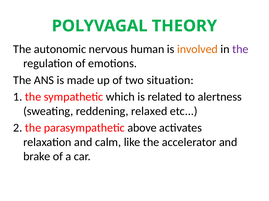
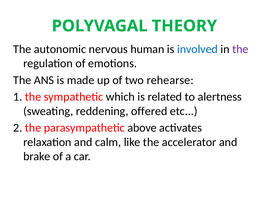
involved colour: orange -> blue (197, 49)
situation: situation -> rehearse (170, 80)
relaxed: relaxed -> offered (149, 112)
